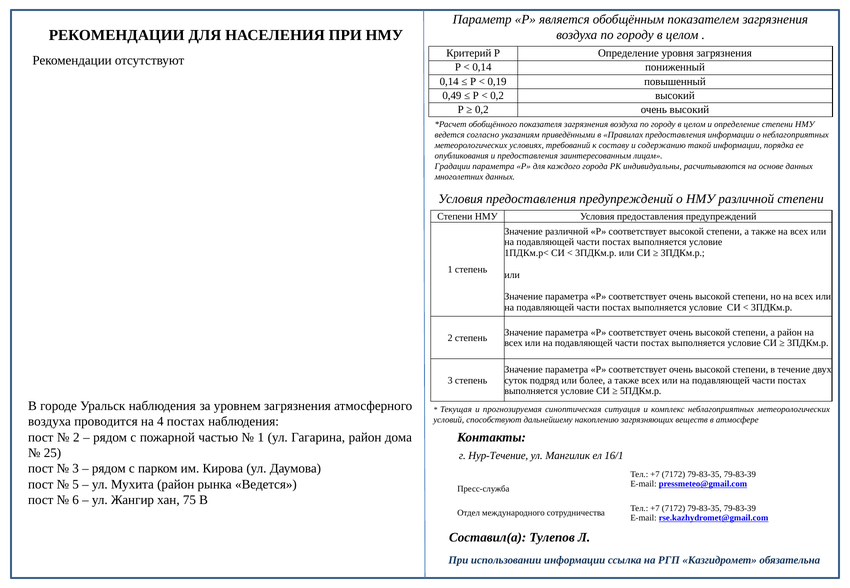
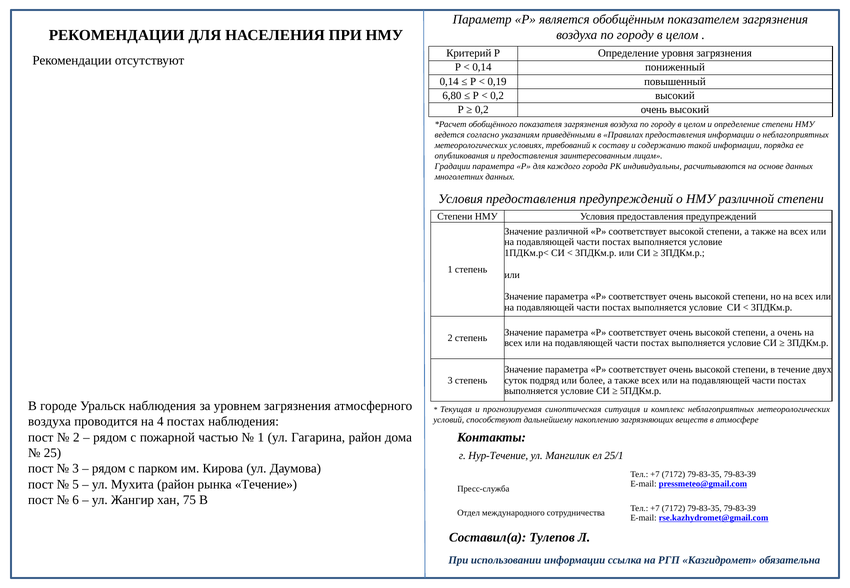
0,49: 0,49 -> 6,80 (452, 95)
а район: район -> очень (790, 333)
16/1: 16/1 -> 25/1 (614, 456)
рынка Ведется: Ведется -> Течение (266, 485)
